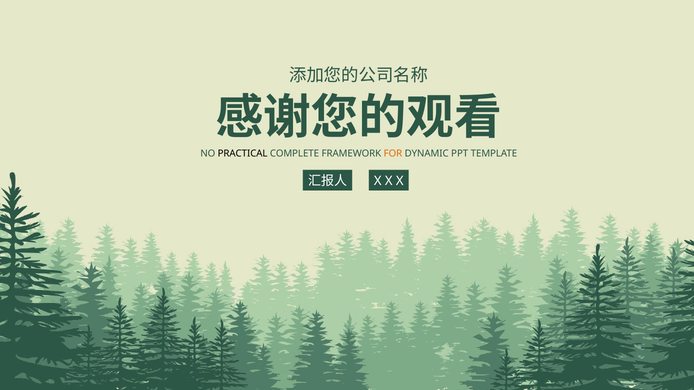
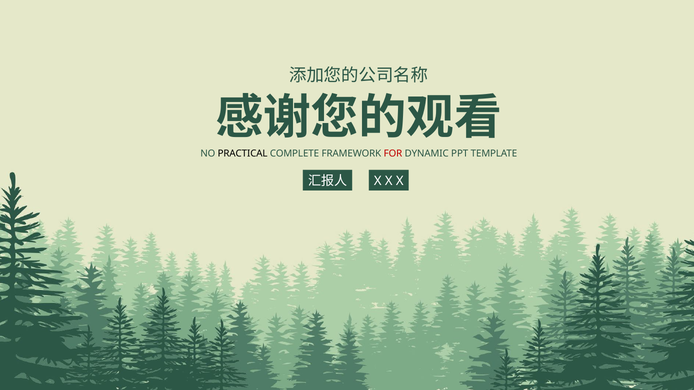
FOR colour: orange -> red (393, 154)
